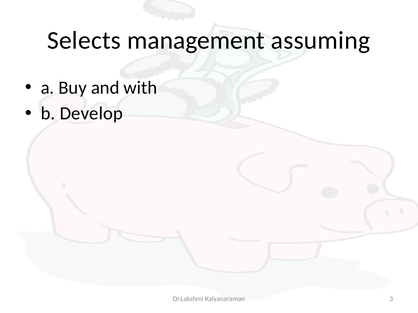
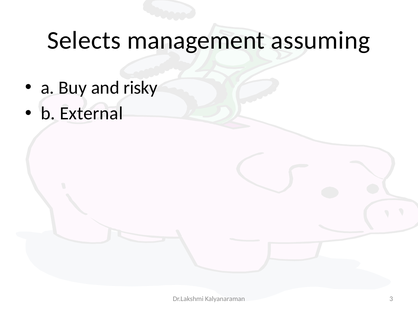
with: with -> risky (141, 88)
Develop: Develop -> External (91, 114)
